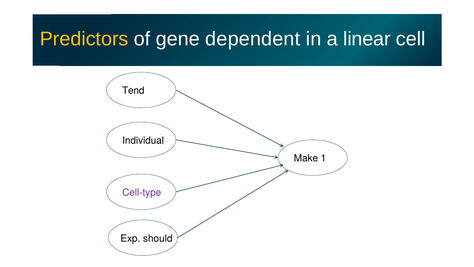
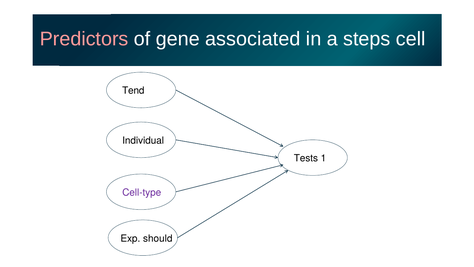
Predictors colour: yellow -> pink (84, 39)
dependent: dependent -> associated (253, 39)
linear: linear -> steps (367, 39)
Make: Make -> Tests (306, 158)
